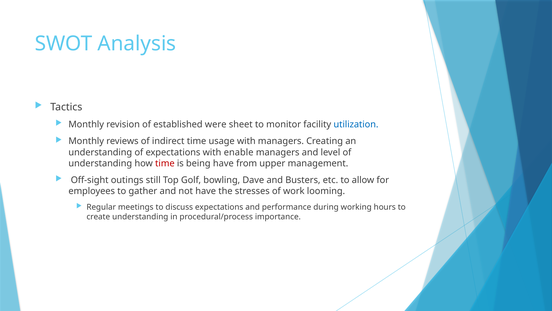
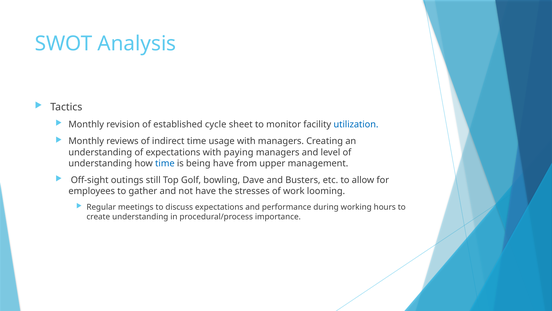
were: were -> cycle (216, 124)
enable: enable -> paying (239, 152)
time colour: red -> blue (165, 163)
